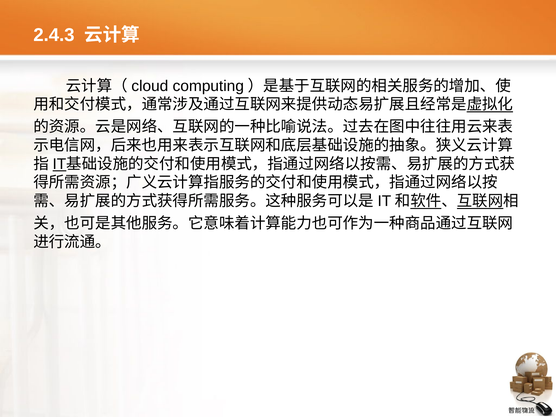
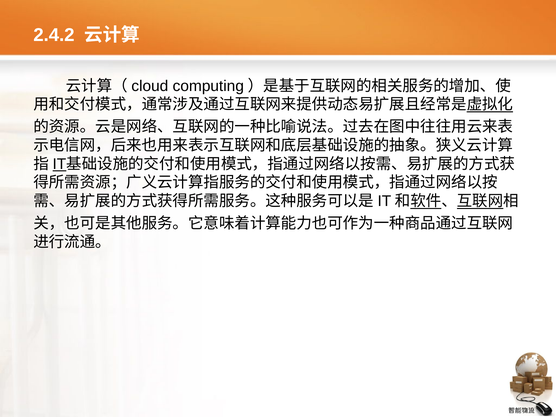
2.4.3: 2.4.3 -> 2.4.2 (54, 35)
